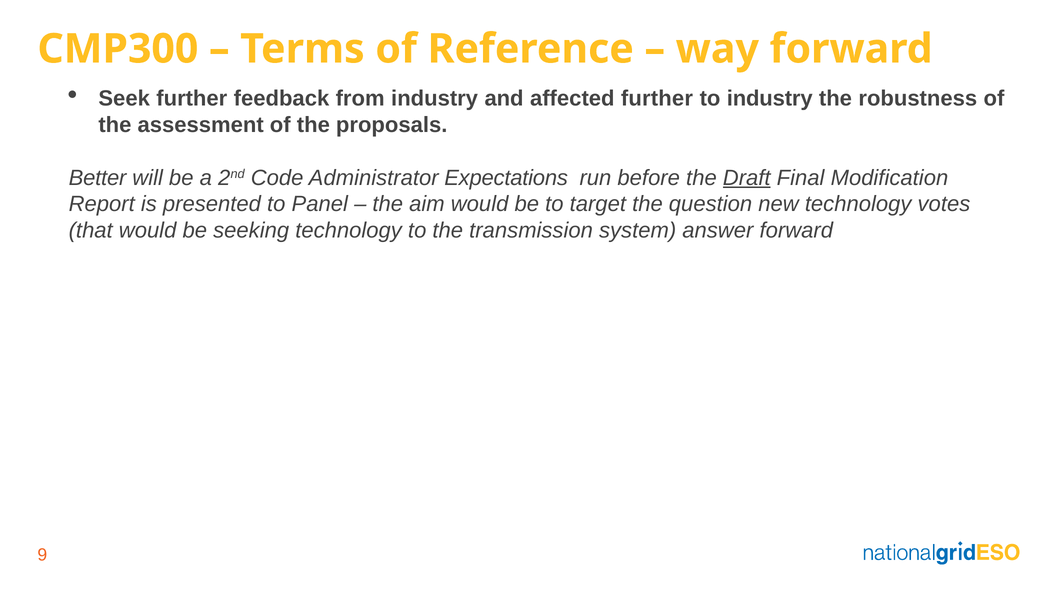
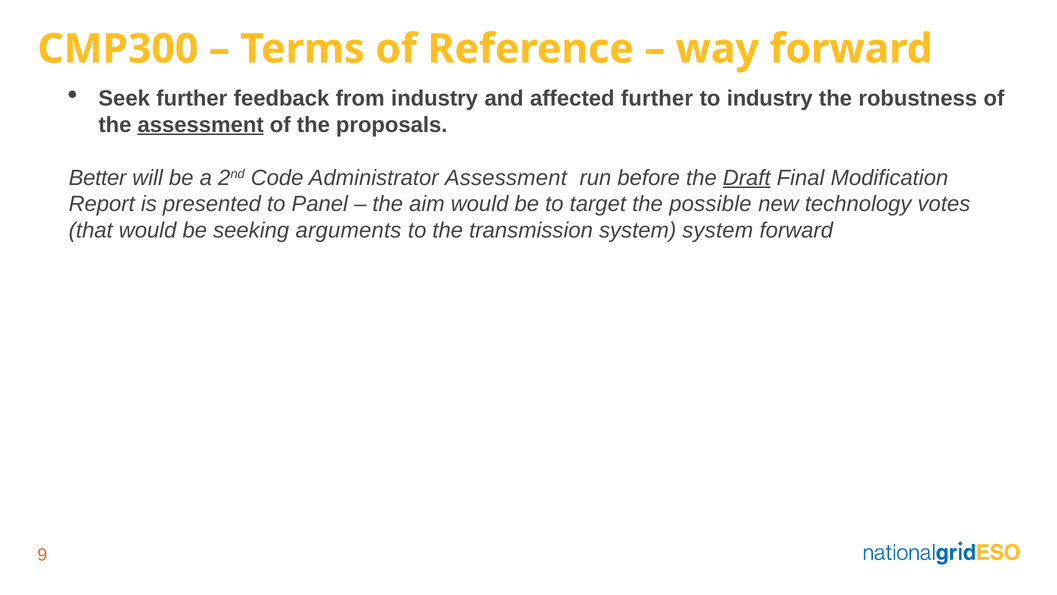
assessment underline: none -> present (201, 125)
Administrator Expectations: Expectations -> Assessment (506, 178)
question: question -> possible (710, 204)
seeking technology: technology -> arguments (348, 230)
system answer: answer -> system (718, 230)
